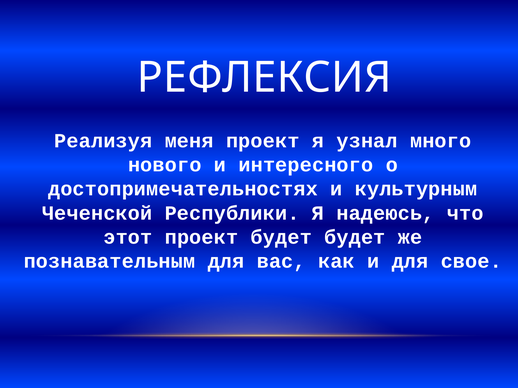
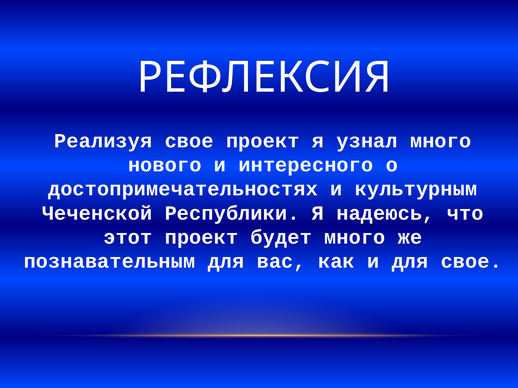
Реализуя меня: меня -> свое (189, 141)
будет будет: будет -> много (355, 237)
